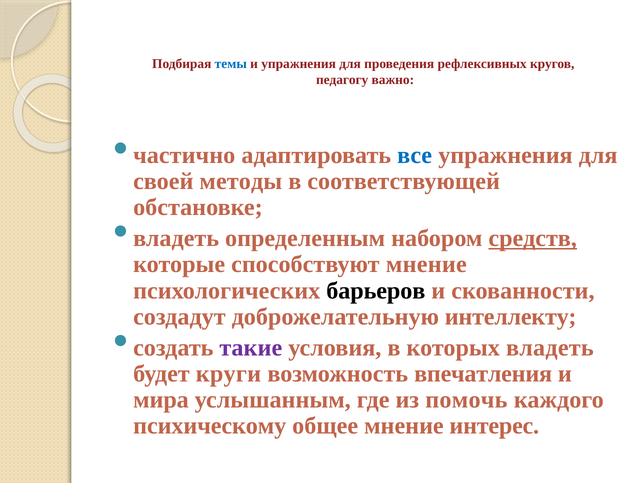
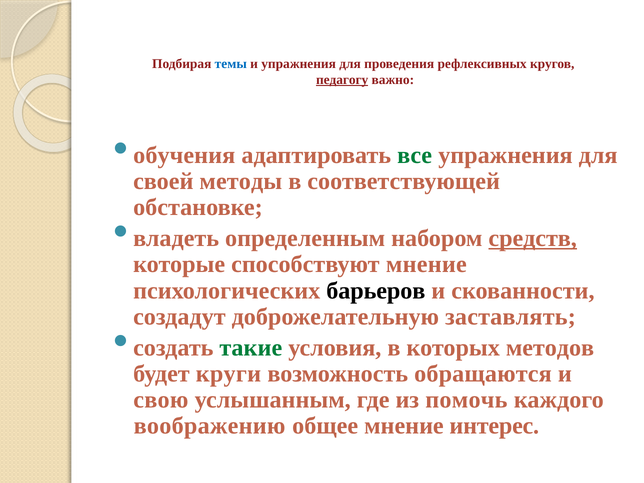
педагогу underline: none -> present (342, 80)
частично: частично -> обучения (184, 155)
все colour: blue -> green (415, 155)
интеллекту: интеллекту -> заставлять (510, 317)
такие colour: purple -> green (251, 348)
которых владеть: владеть -> методов (550, 348)
впечатления: впечатления -> обращаются (483, 374)
мира: мира -> свою (161, 400)
психическому: психическому -> воображению (210, 426)
